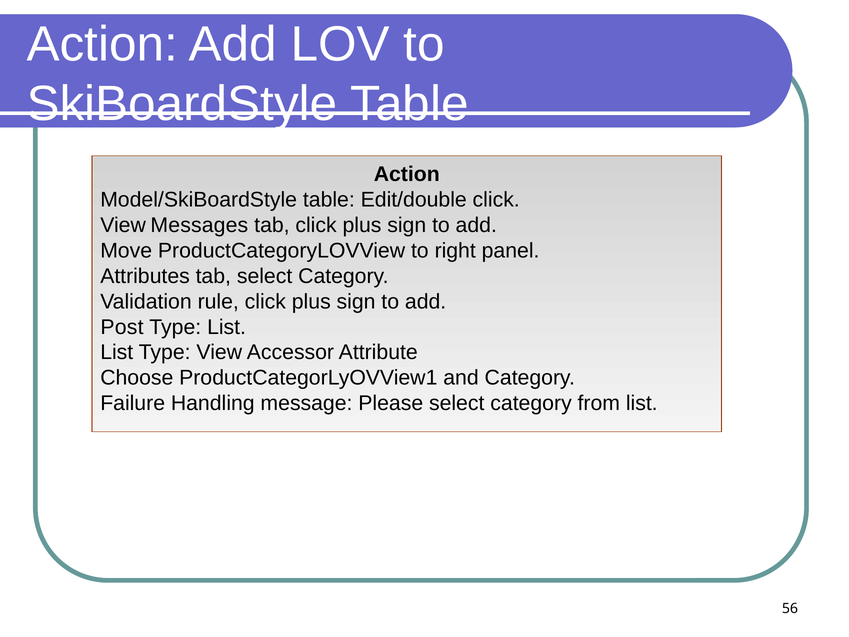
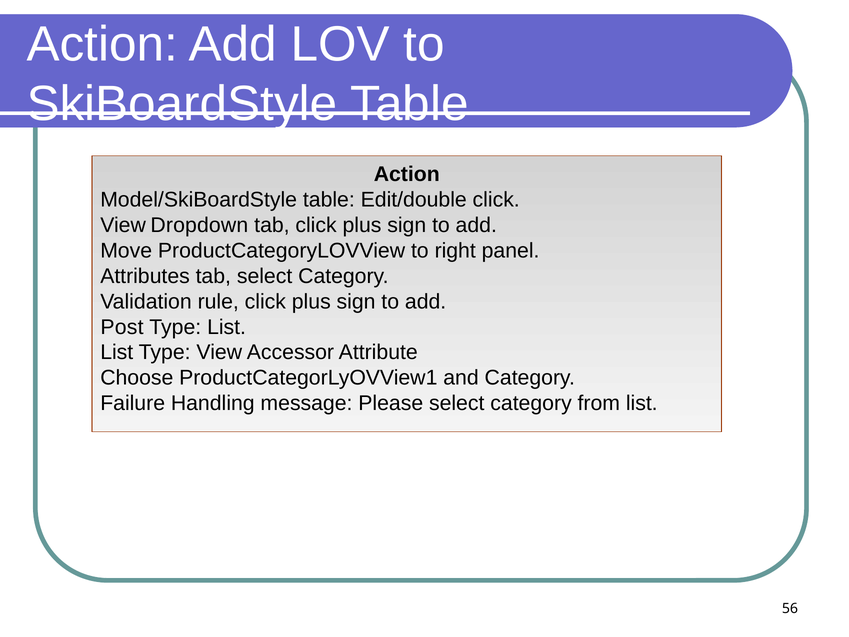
Messages: Messages -> Dropdown (199, 225)
